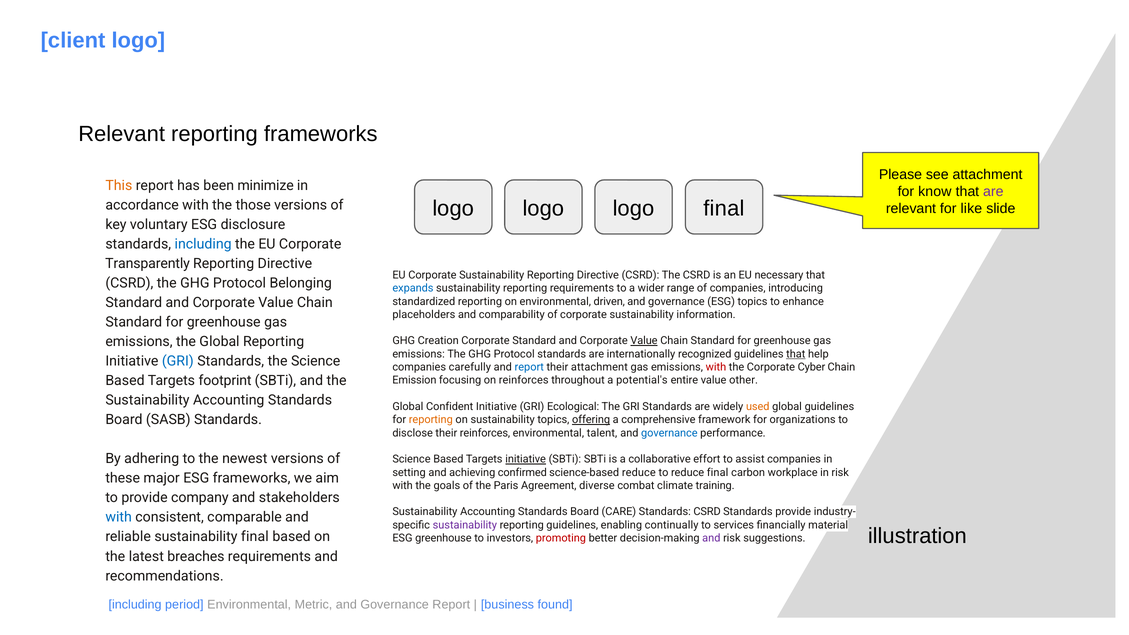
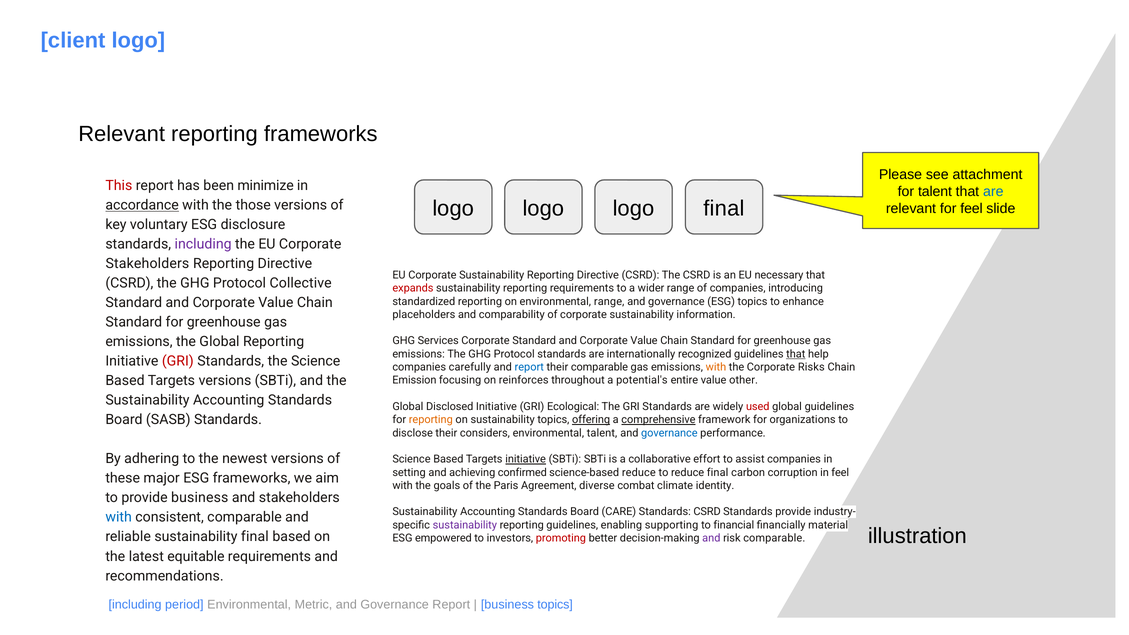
This colour: orange -> red (119, 186)
for know: know -> talent (935, 192)
are colour: purple -> blue (993, 192)
accordance underline: none -> present (142, 205)
for like: like -> feel (972, 209)
including colour: blue -> purple (203, 244)
Transparently: Transparently -> Stakeholders (147, 264)
Belonging: Belonging -> Collective (301, 283)
expands colour: blue -> red (413, 288)
environmental driven: driven -> range (609, 301)
Creation: Creation -> Services (438, 341)
Value underline: present -> none (644, 341)
GRI colour: blue -> red (178, 361)
their attachment: attachment -> comparable (600, 367)
with colour: red -> orange (716, 367)
Cyber: Cyber -> Risks (811, 367)
Targets footprint: footprint -> versions (225, 381)
Confident: Confident -> Disclosed (450, 407)
used colour: orange -> red (758, 407)
comprehensive underline: none -> present (658, 420)
their reinforces: reinforces -> considers (485, 433)
workplace: workplace -> corruption (793, 472)
in risk: risk -> feel (840, 472)
training: training -> identity (715, 486)
provide company: company -> business (200, 498)
continually: continually -> supporting (672, 525)
services: services -> financial (734, 525)
ESG greenhouse: greenhouse -> empowered (443, 538)
risk suggestions: suggestions -> comparable (774, 538)
breaches: breaches -> equitable (196, 556)
business found: found -> topics (555, 605)
